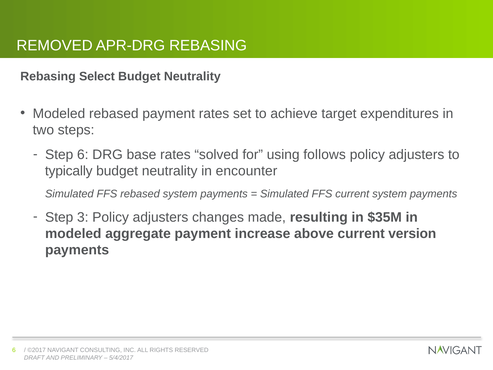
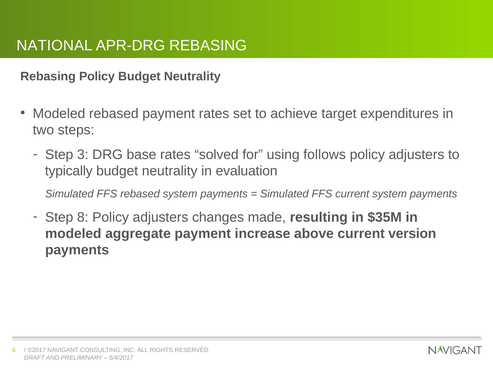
REMOVED: REMOVED -> NATIONAL (55, 45)
Rebasing Select: Select -> Policy (97, 76)
Step 6: 6 -> 3 (83, 155)
encounter: encounter -> evaluation (247, 171)
3: 3 -> 8 (83, 217)
